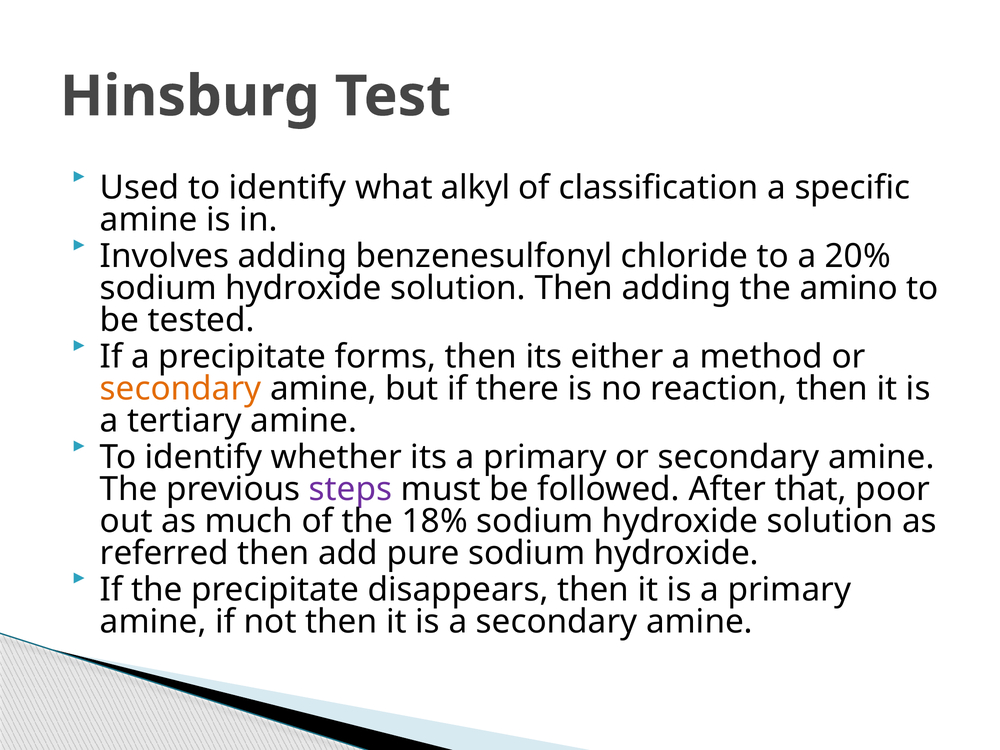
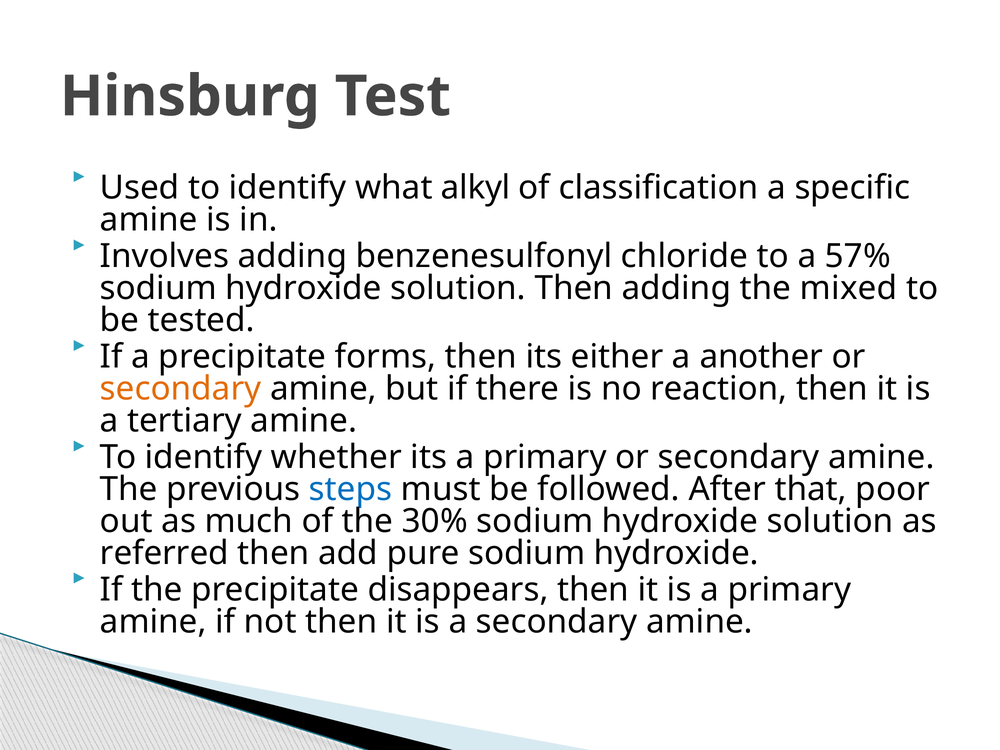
20%: 20% -> 57% (858, 256)
amino: amino -> mixed (849, 288)
method: method -> another (761, 357)
steps colour: purple -> blue (351, 489)
18%: 18% -> 30% (435, 521)
